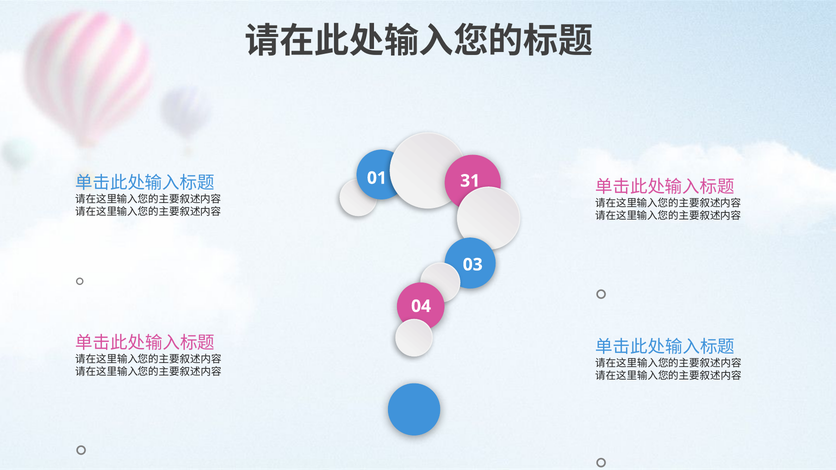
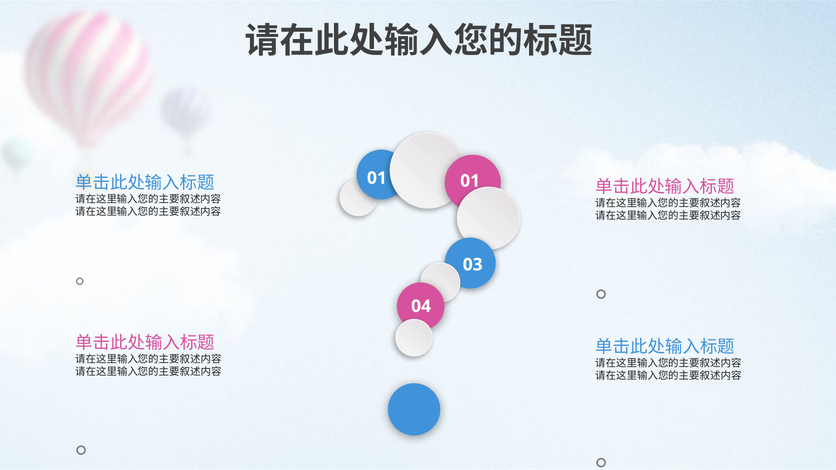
01 31: 31 -> 01 (470, 181)
